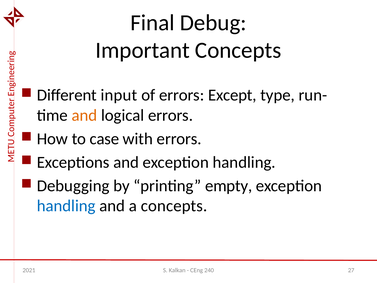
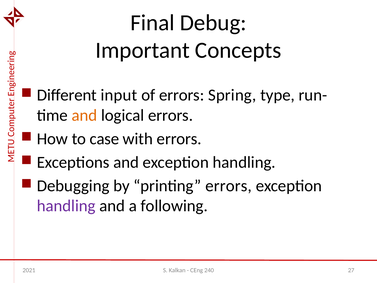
Except: Except -> Spring (232, 95)
printing empty: empty -> errors (228, 186)
handling colour: blue -> purple (66, 206)
a concepts: concepts -> following (174, 206)
